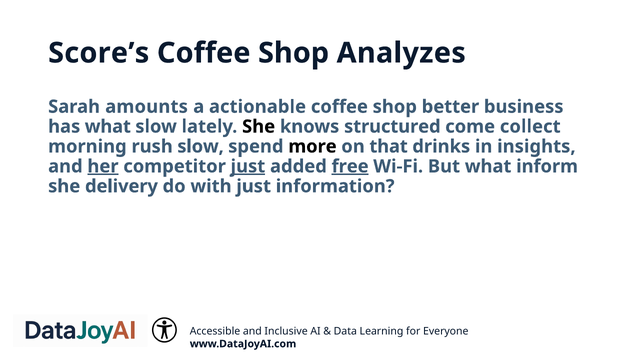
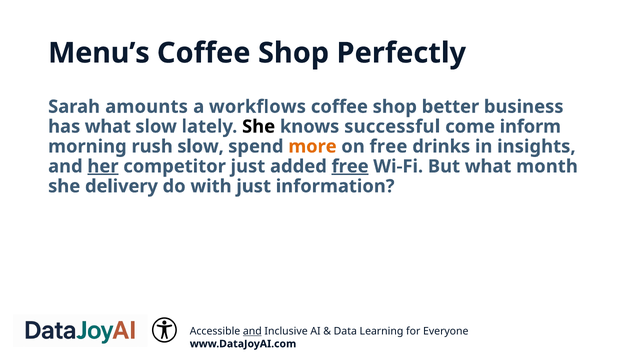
Score’s: Score’s -> Menu’s (99, 53)
Analyzes: Analyzes -> Perfectly (401, 53)
actionable: actionable -> workflows (257, 107)
structured: structured -> successful (392, 127)
collect: collect -> inform (530, 127)
more colour: black -> orange (312, 146)
on that: that -> free (388, 146)
just underline: present -> none (248, 166)
inform: inform -> month (547, 166)
and underline: none -> present (252, 331)
